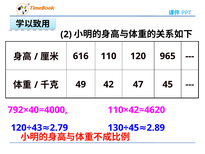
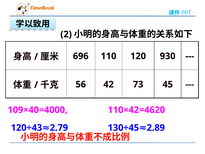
616: 616 -> 696 (81, 56)
965: 965 -> 930 (168, 56)
49: 49 -> 56 (81, 84)
47: 47 -> 73 (138, 84)
792×40=4000: 792×40=4000 -> 109×40=4000 (38, 110)
